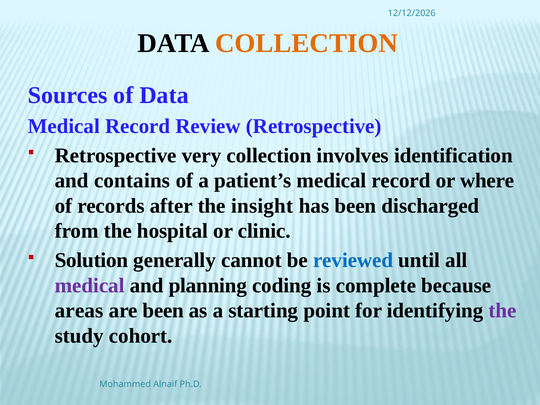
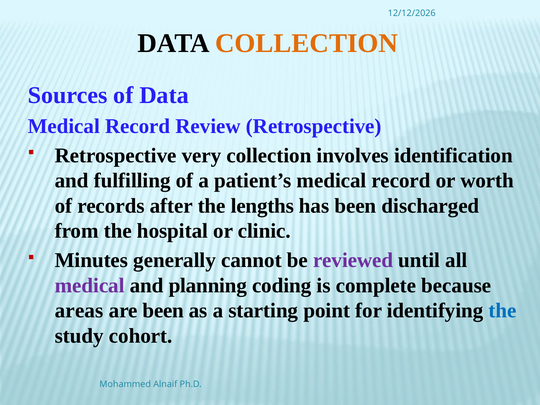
contains: contains -> fulfilling (132, 181)
where: where -> worth (487, 181)
insight: insight -> lengths (262, 206)
Solution: Solution -> Minutes (91, 260)
reviewed colour: blue -> purple (353, 260)
the colour: purple -> blue (503, 311)
